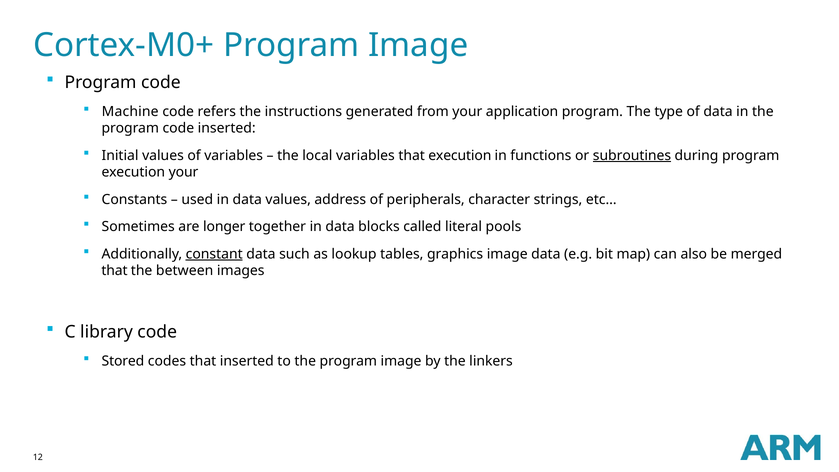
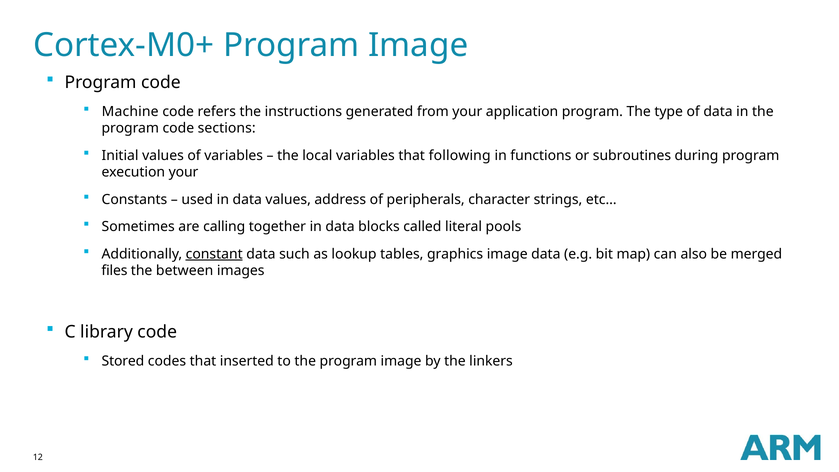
code inserted: inserted -> sections (227, 128)
that execution: execution -> following (460, 156)
subroutines underline: present -> none (632, 156)
longer: longer -> calling (224, 227)
that: that -> files (115, 271)
